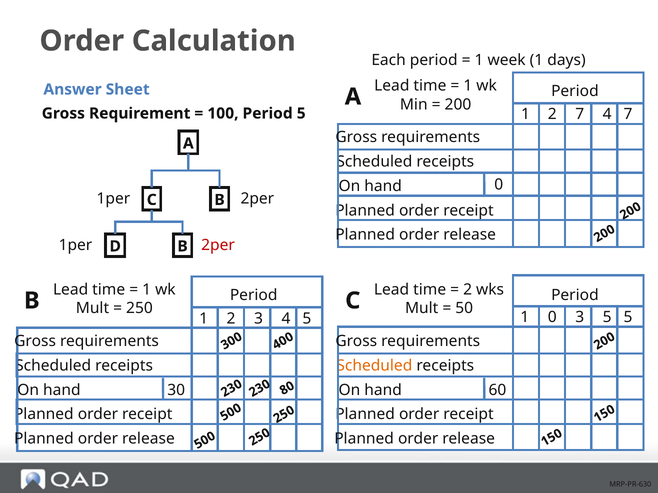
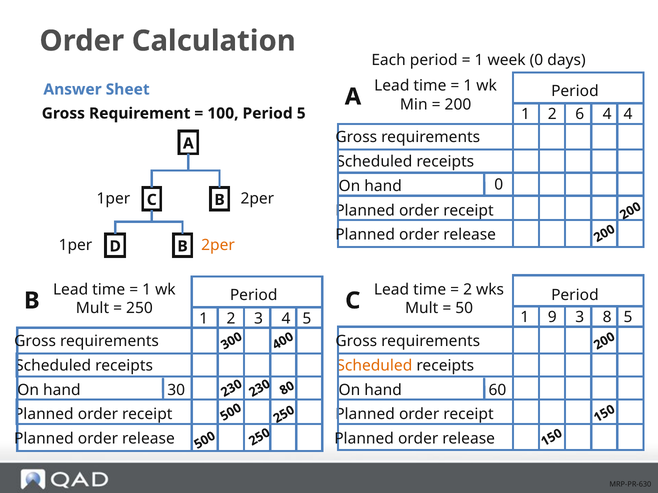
week 1: 1 -> 0 (536, 60)
2 7: 7 -> 6 (580, 114)
4 7: 7 -> 4 (628, 114)
2per colour: red -> orange (218, 245)
1 0: 0 -> 9 (552, 318)
3 5: 5 -> 8 (607, 318)
